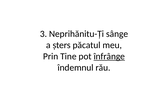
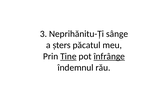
Tine underline: none -> present (68, 56)
